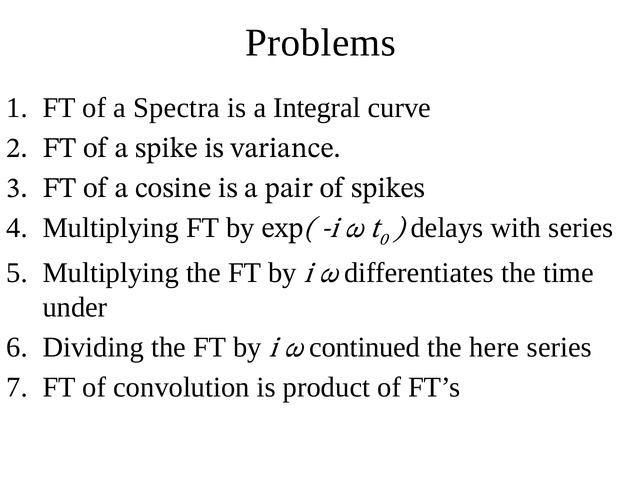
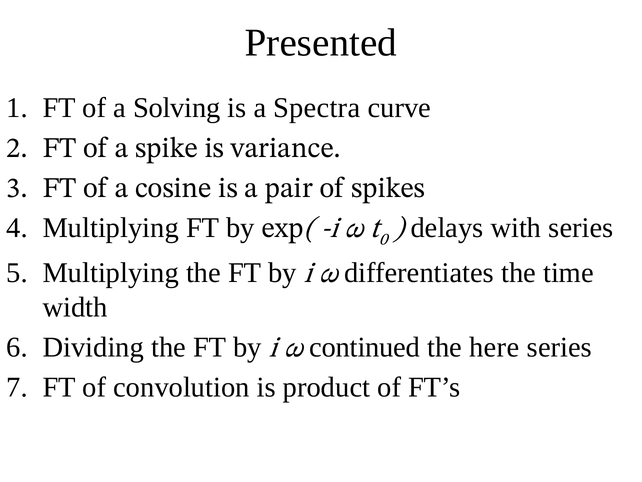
Problems: Problems -> Presented (321, 43)
Spectra: Spectra -> Solving (177, 108)
Integral: Integral -> Spectra (317, 108)
under: under -> width (75, 307)
